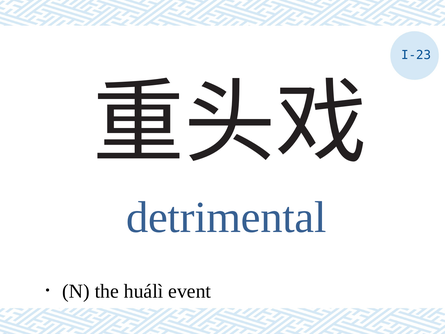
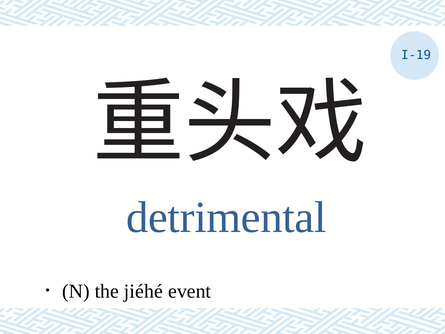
I-23: I-23 -> I-19 (416, 55)
huálì: huálì -> jiéhé (143, 291)
